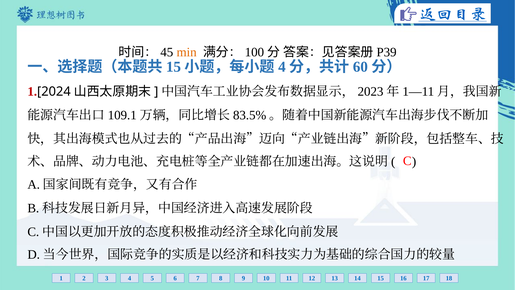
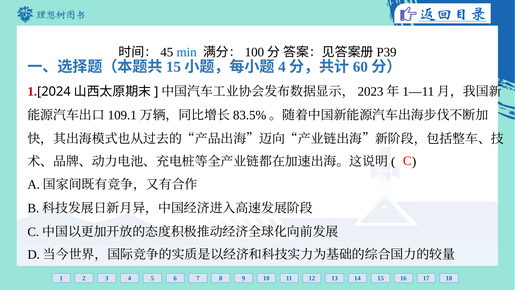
min colour: orange -> blue (187, 52)
